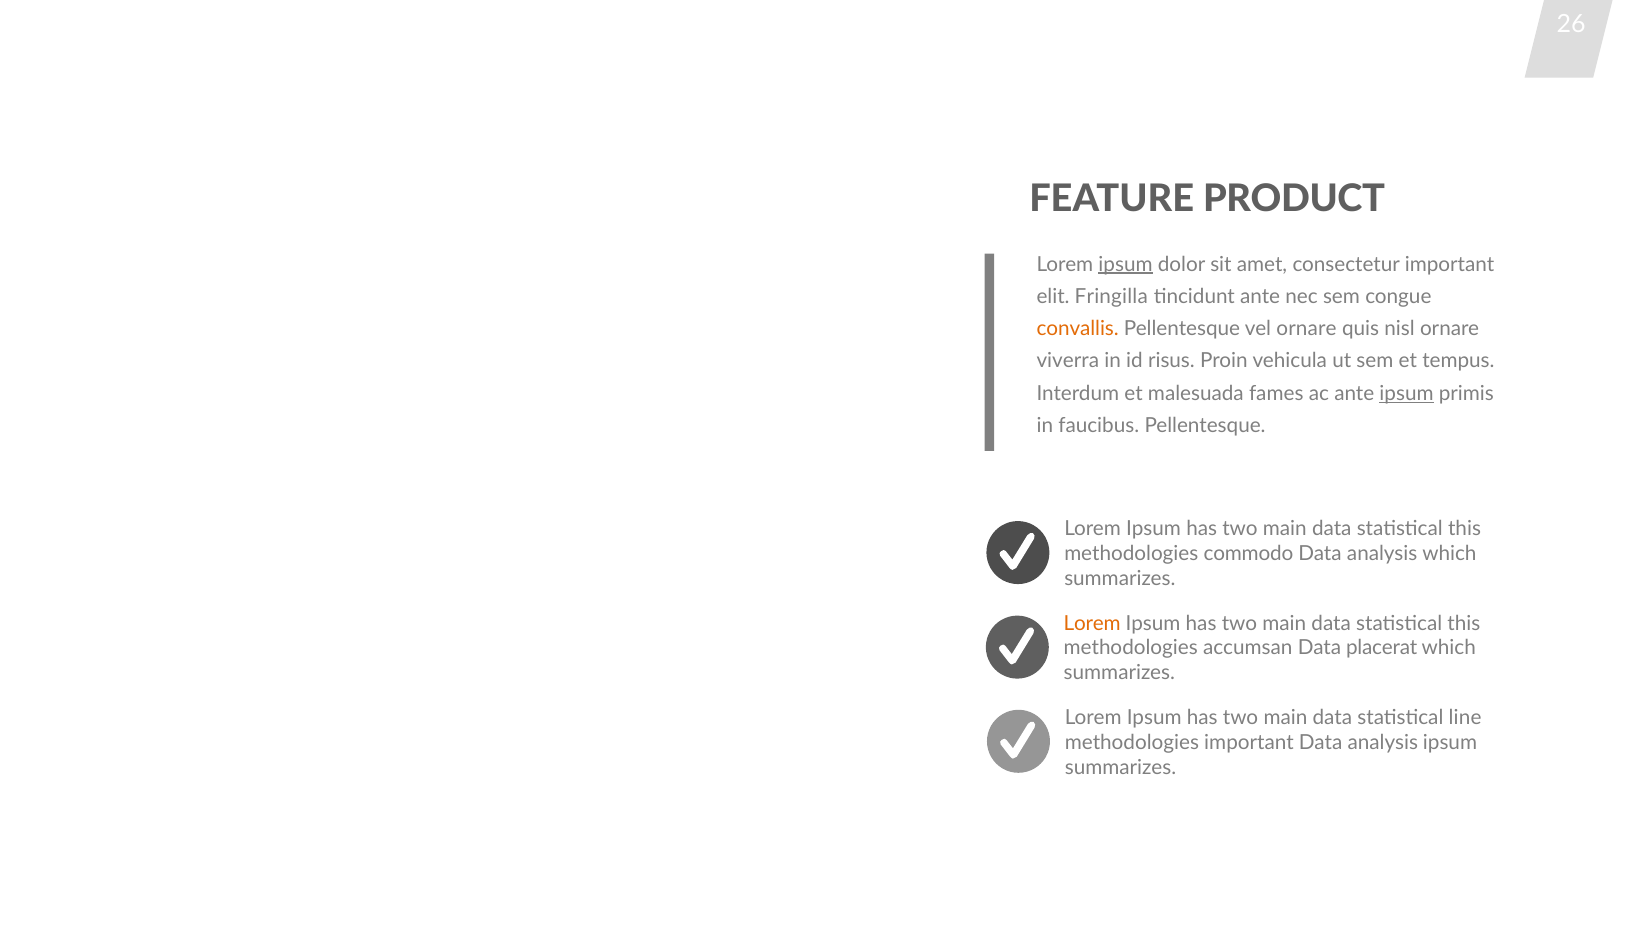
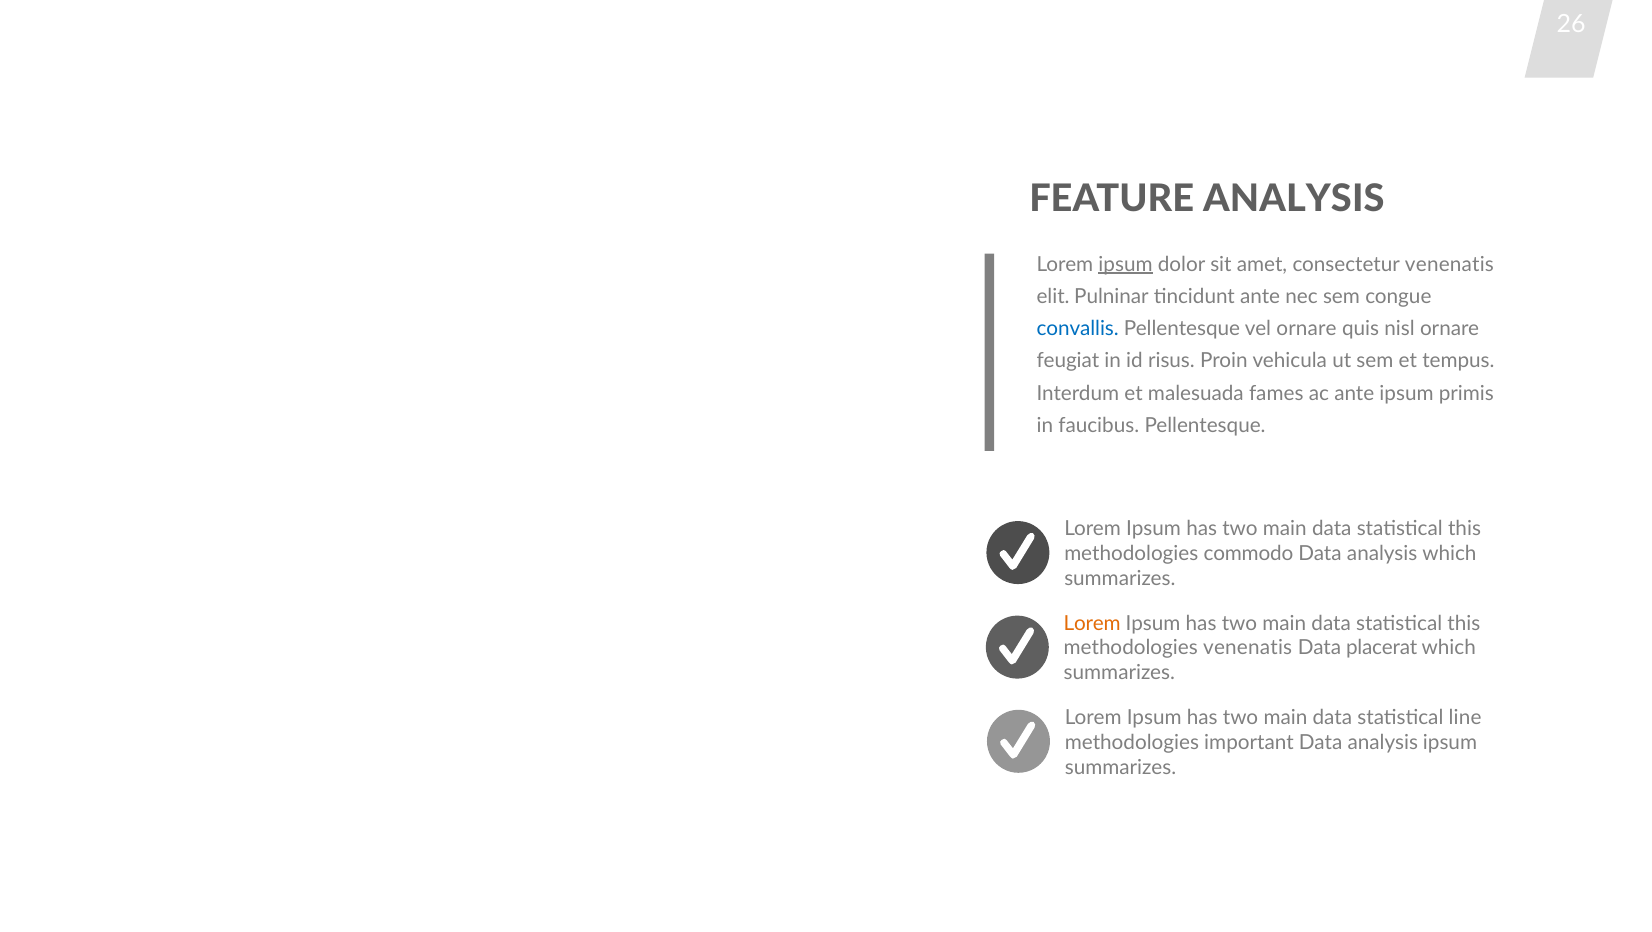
FEATURE PRODUCT: PRODUCT -> ANALYSIS (1294, 199)
consectetur important: important -> venenatis (1449, 264)
Fringilla: Fringilla -> Pulninar (1111, 296)
convallis colour: orange -> blue (1078, 329)
viverra: viverra -> feugiat (1068, 361)
ipsum underline: present -> none (1407, 393)
methodologies accumsan: accumsan -> venenatis (1248, 648)
